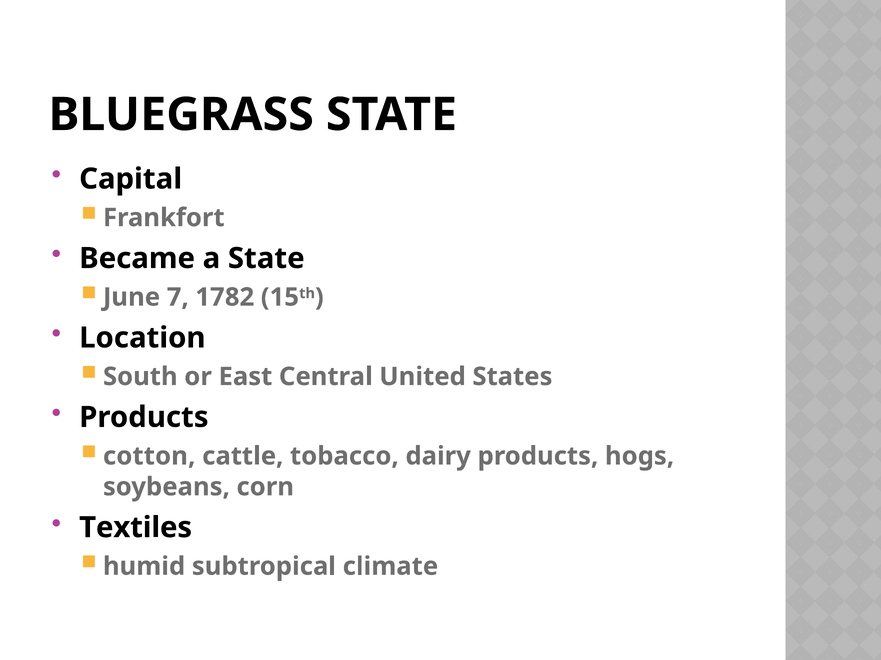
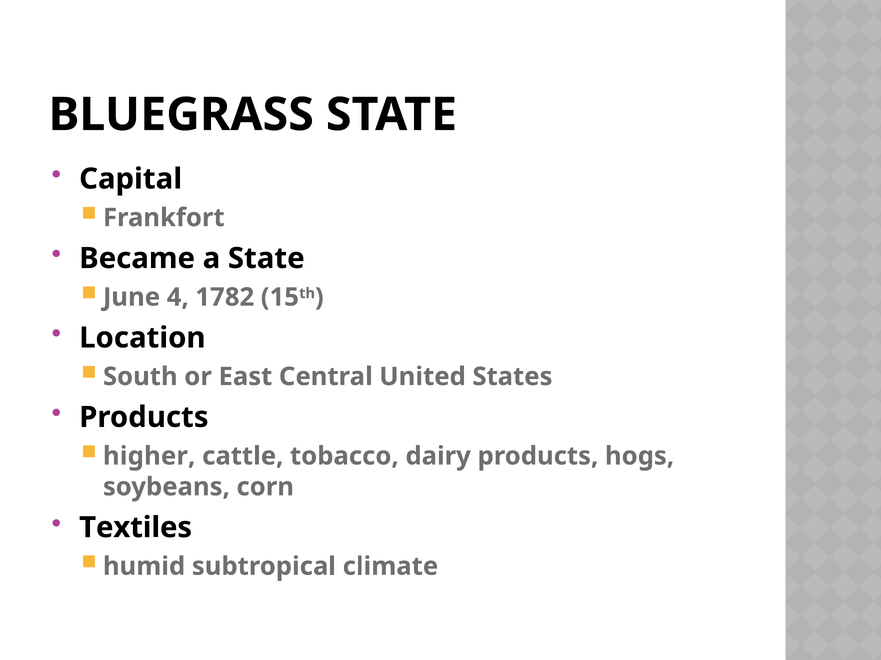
7: 7 -> 4 (178, 298)
cotton: cotton -> higher (149, 457)
